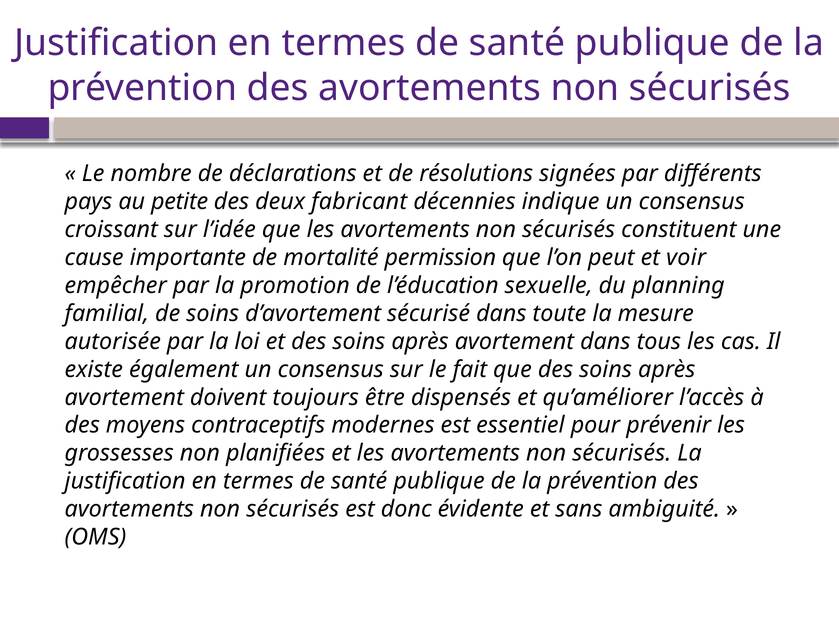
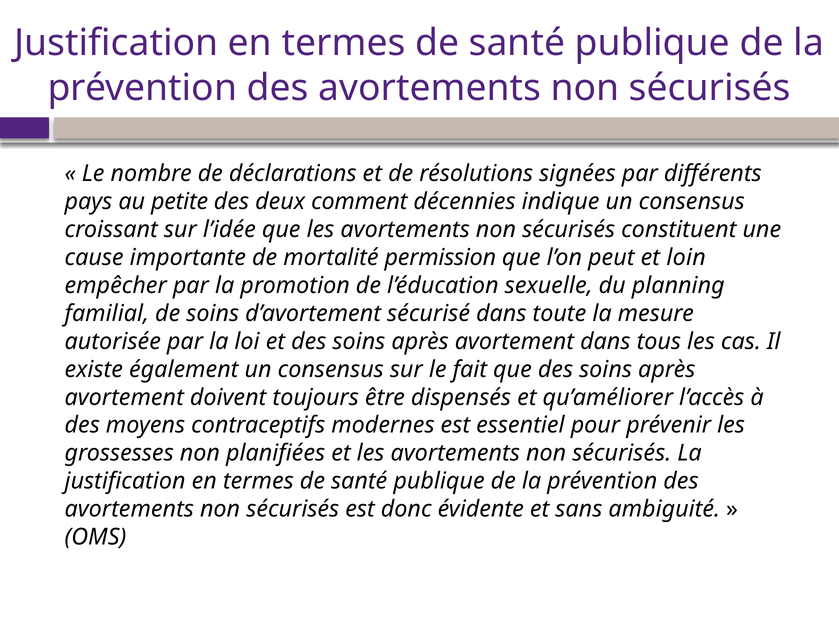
fabricant: fabricant -> comment (359, 202)
voir: voir -> loin (686, 258)
